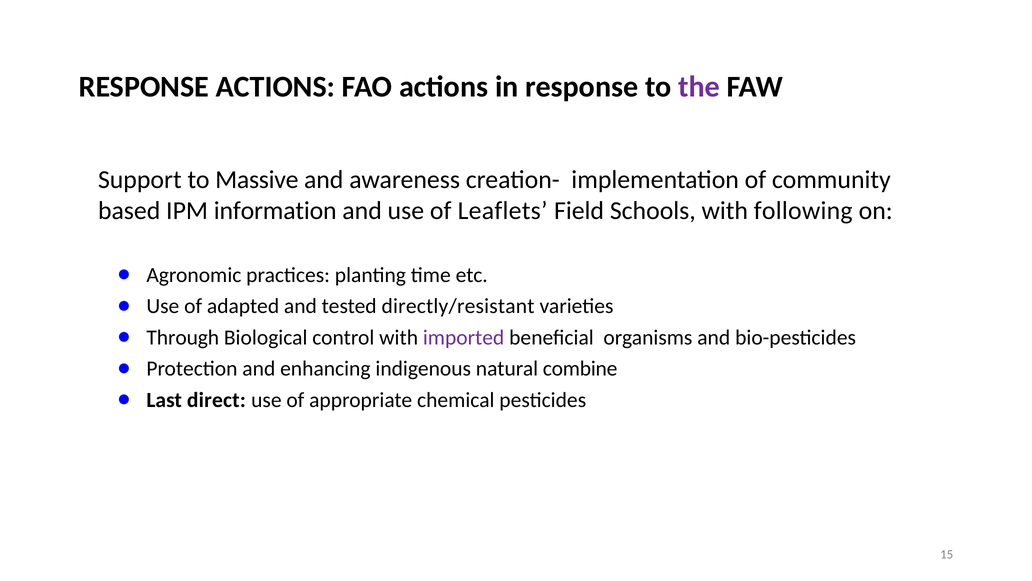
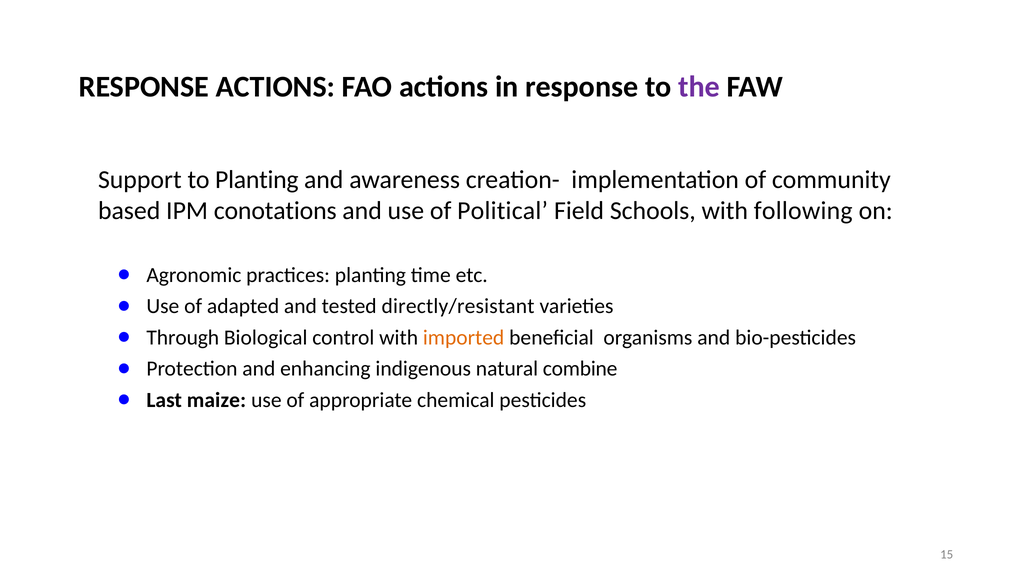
to Massive: Massive -> Planting (257, 180)
information: information -> conotations (275, 211)
Leaflets: Leaflets -> Political (503, 211)
imported colour: purple -> orange (464, 337)
direct: direct -> maize (216, 400)
